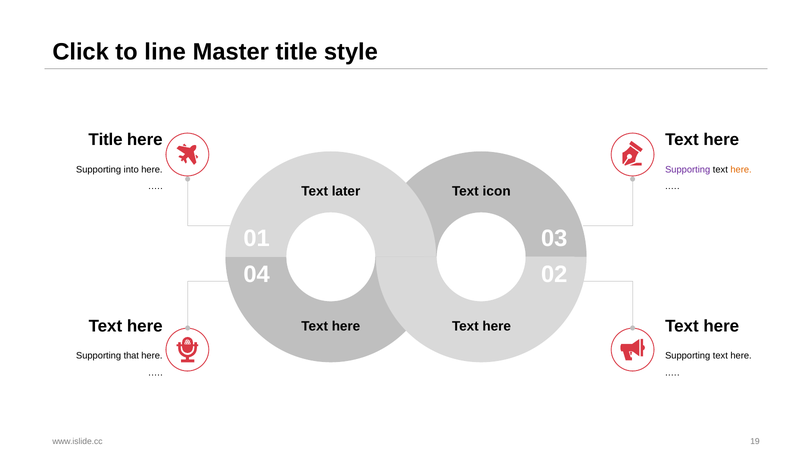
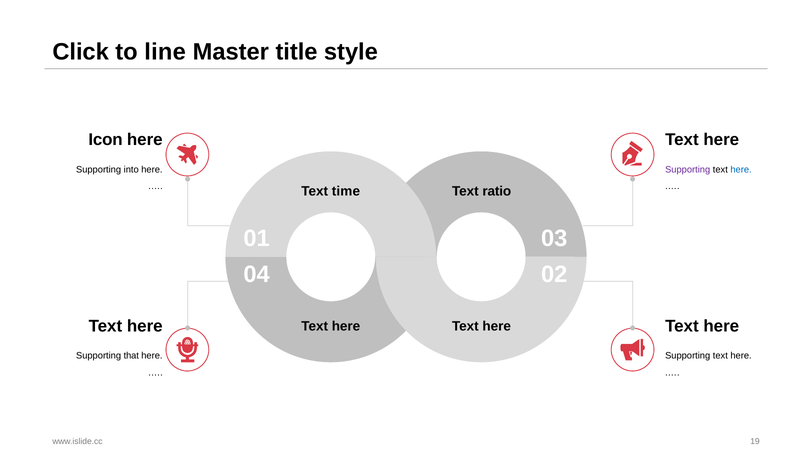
Title: Title -> Icon (106, 140)
here colour: orange -> blue (741, 169)
later: later -> time (346, 191)
icon: icon -> ratio (497, 191)
